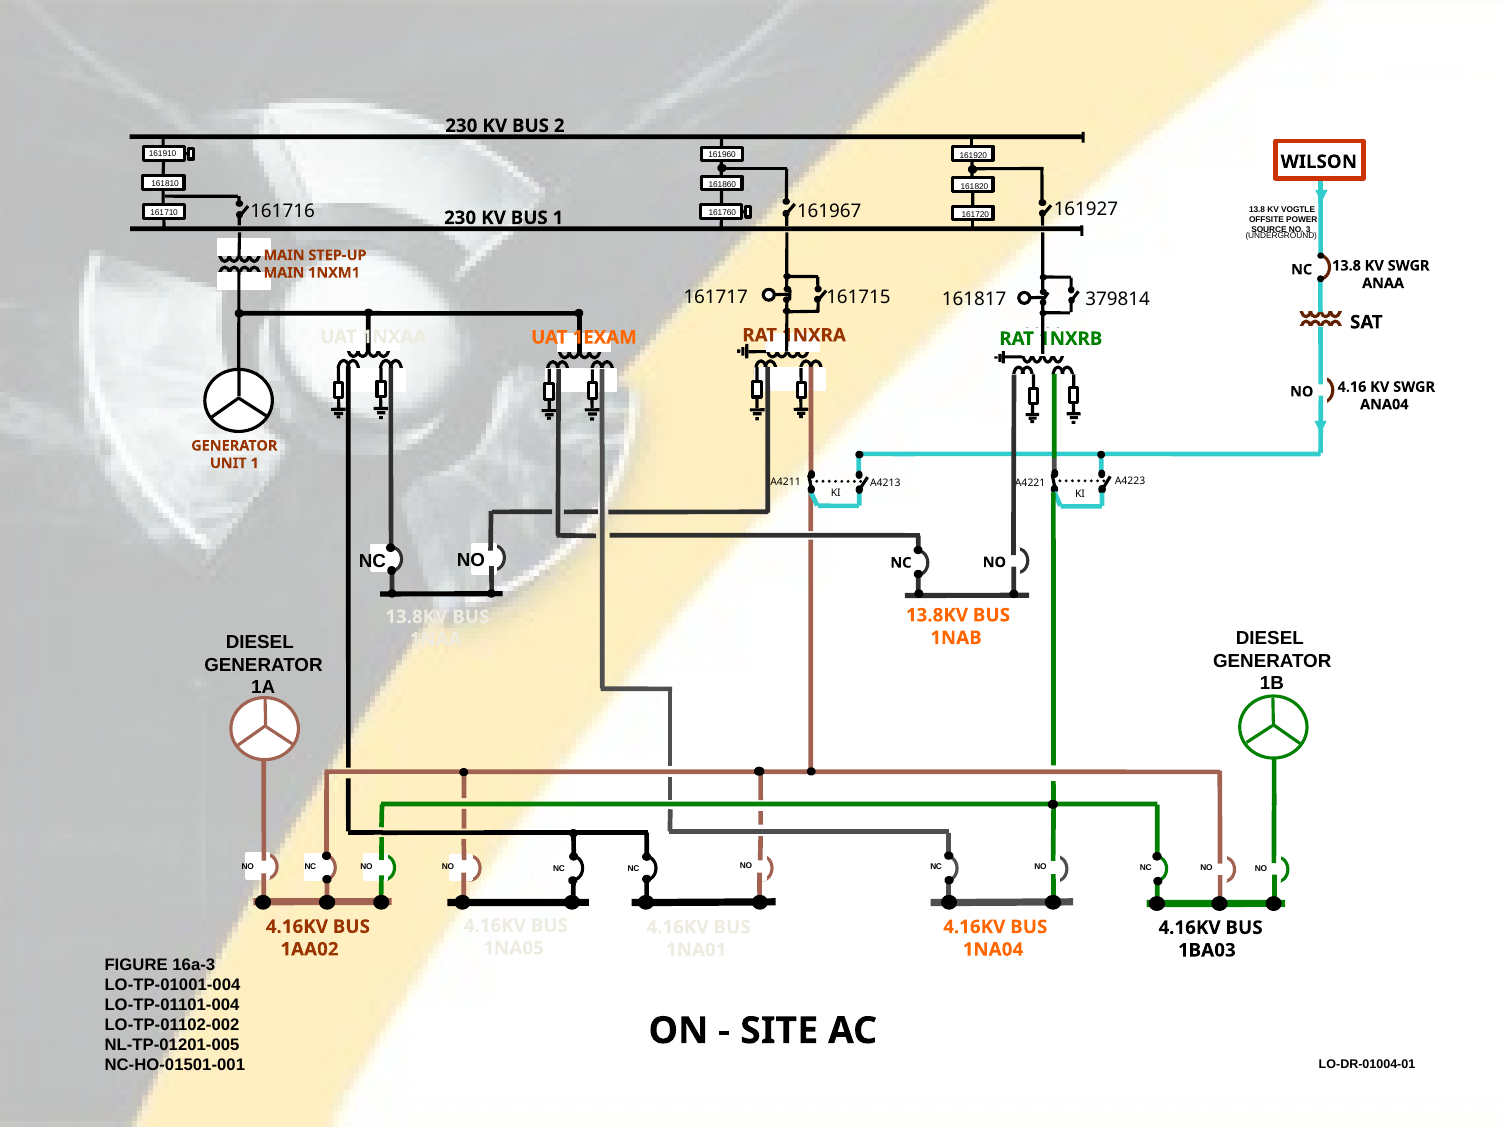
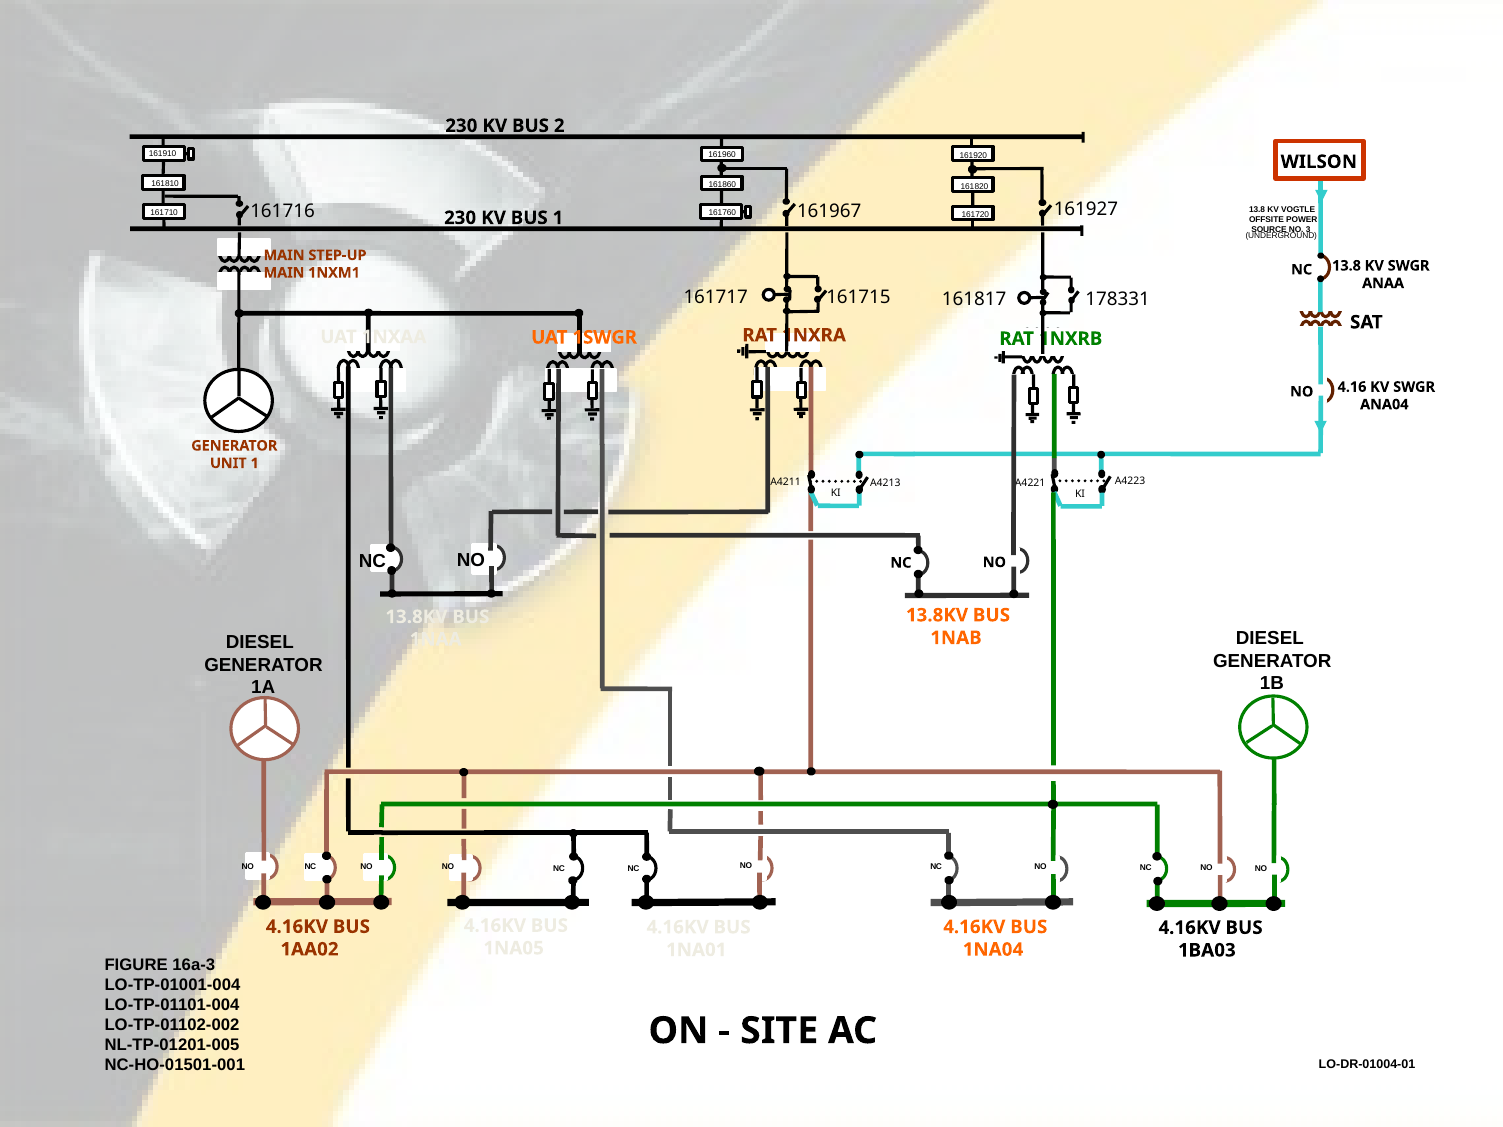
379814: 379814 -> 178331 (1118, 299)
1EXAM: 1EXAM -> 1SWGR (605, 337)
